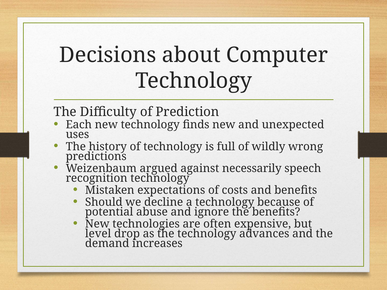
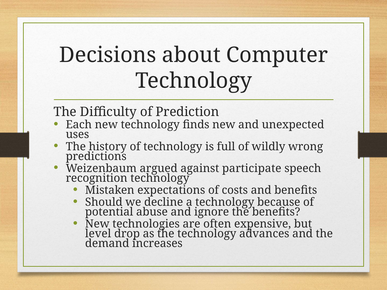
necessarily: necessarily -> participate (252, 169)
